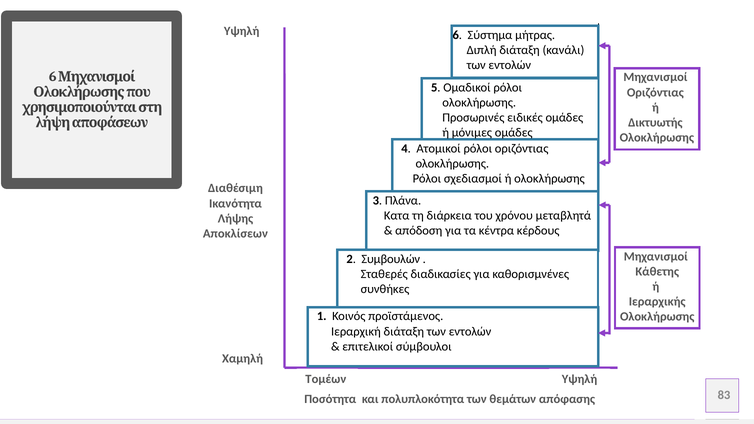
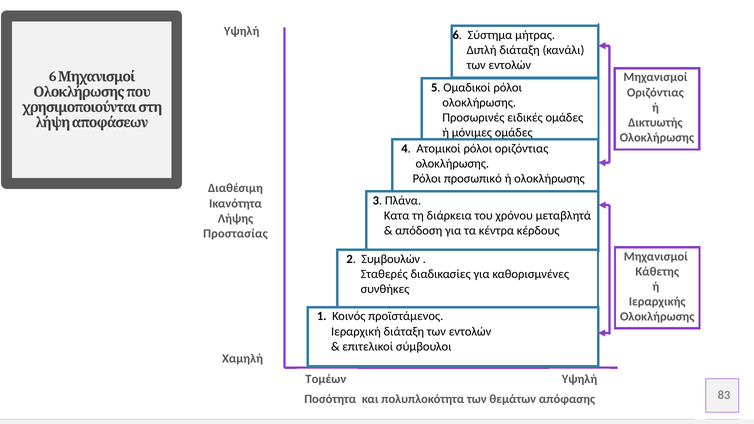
σχεδιασμοί: σχεδιασμοί -> προσωπικό (473, 179)
Αποκλίσεων: Αποκλίσεων -> Προστασίας (235, 234)
